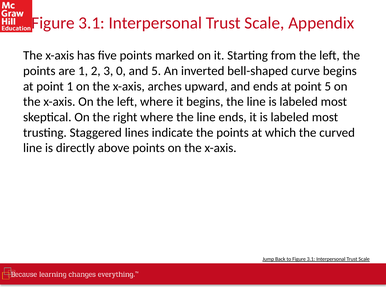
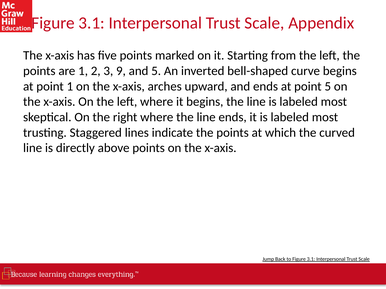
0: 0 -> 9 (121, 71)
